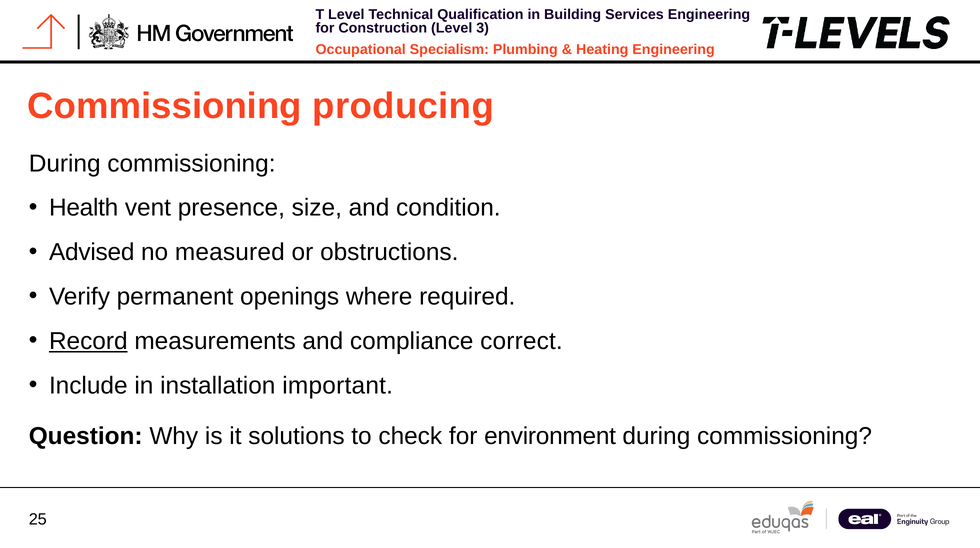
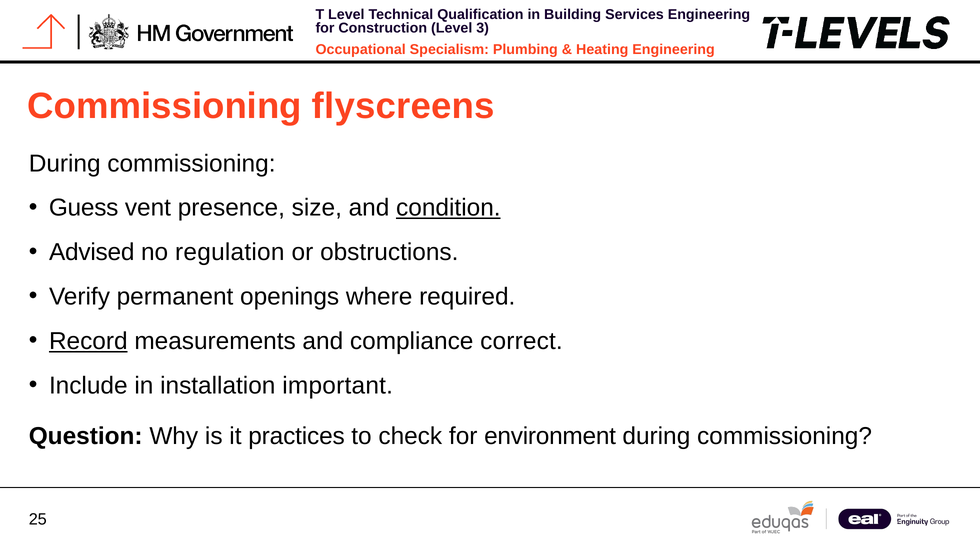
producing: producing -> flyscreens (403, 106)
Health: Health -> Guess (84, 208)
condition underline: none -> present (448, 208)
measured: measured -> regulation (230, 252)
solutions: solutions -> practices (297, 436)
